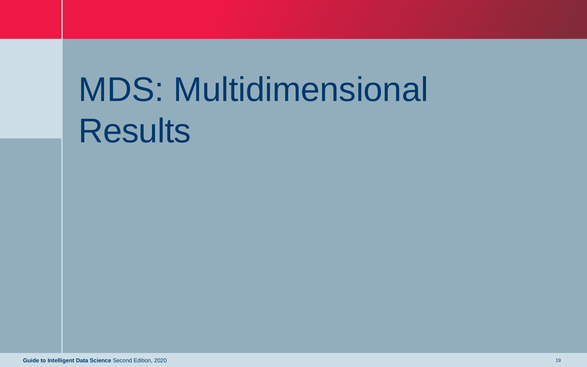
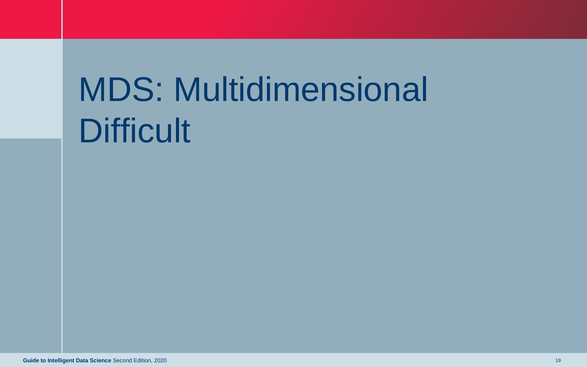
Results: Results -> Difficult (135, 131)
